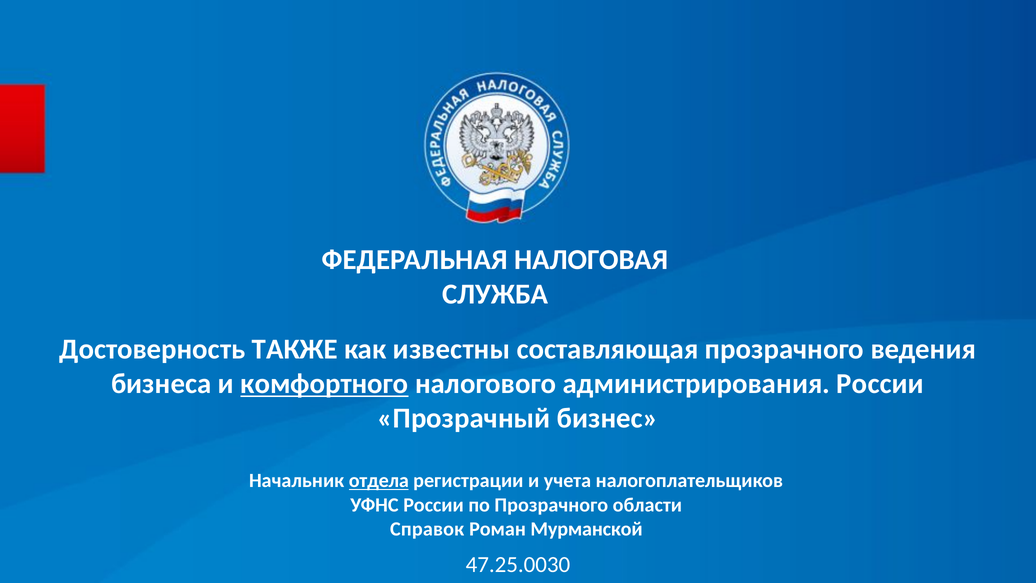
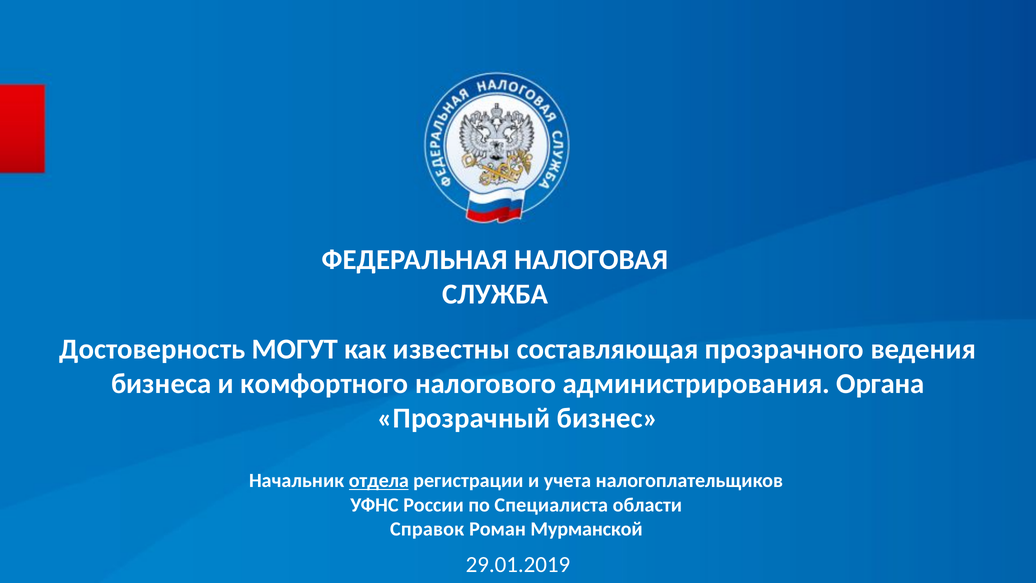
ТАКЖЕ: ТАКЖЕ -> МОГУТ (295, 349)
комфортного underline: present -> none (324, 384)
администрирования России: России -> Органа (880, 384)
по Прозрачного: Прозрачного -> Специалиста (551, 505)
47.25.0030: 47.25.0030 -> 29.01.2019 (518, 564)
